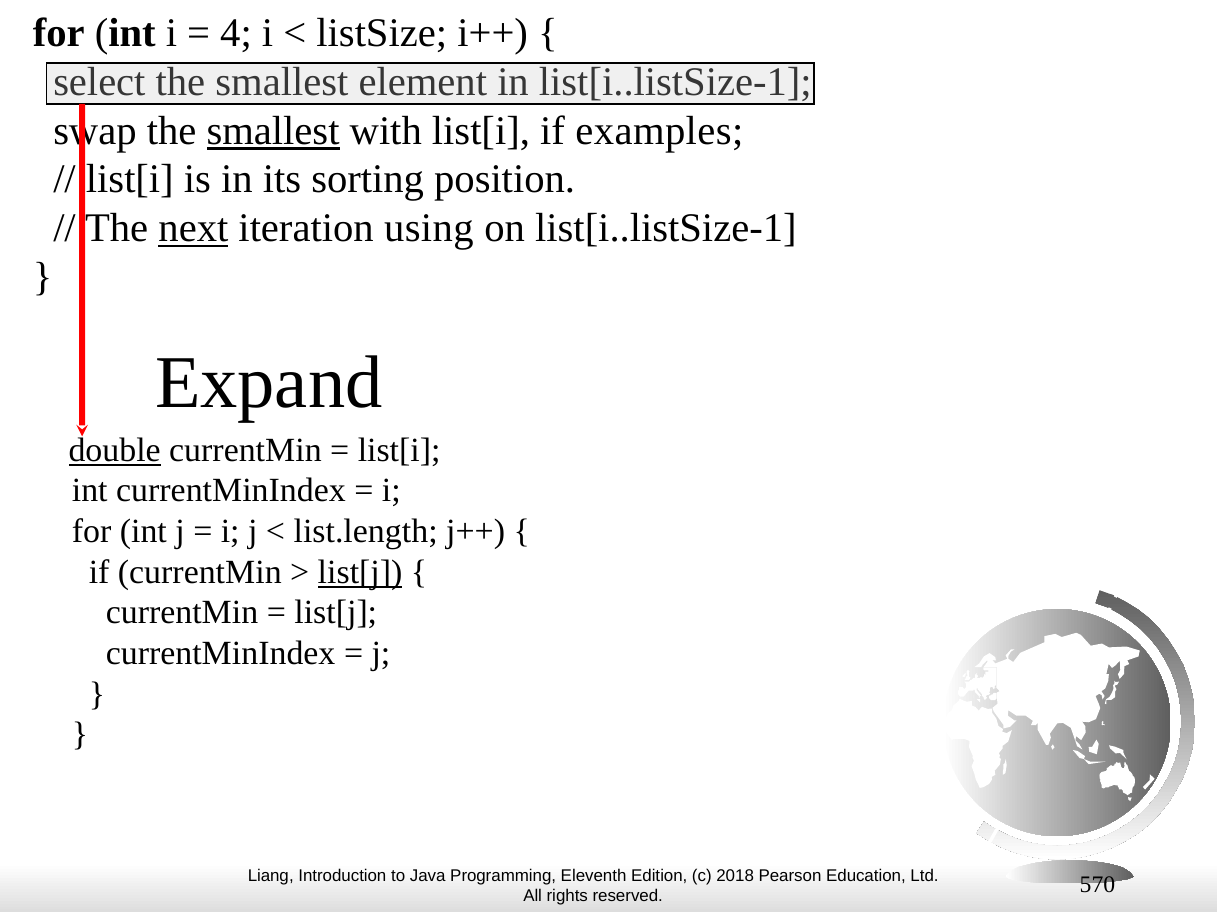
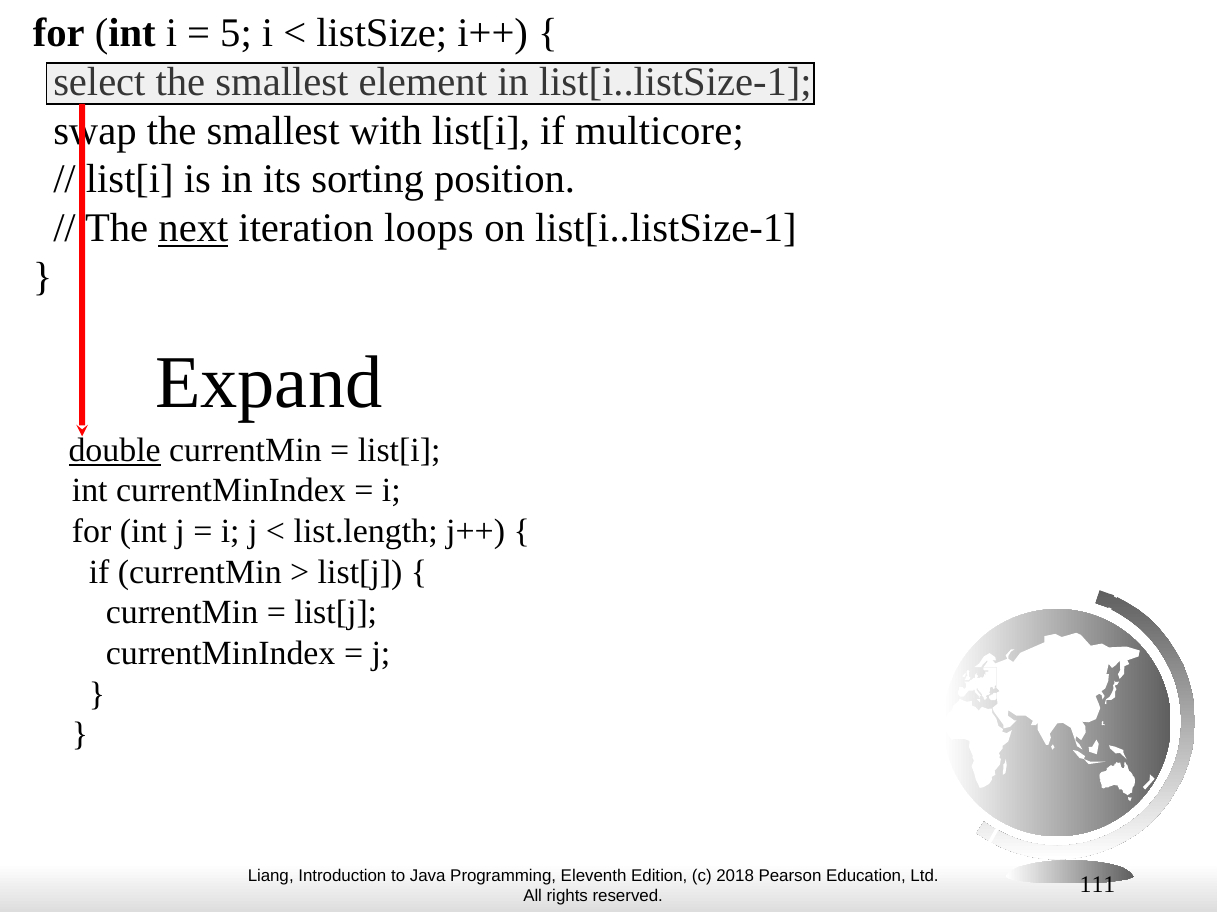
4: 4 -> 5 (236, 33)
smallest underline: present -> none (273, 131)
examples: examples -> multicore (659, 131)
using: using -> loops (429, 228)
list[j underline: present -> none (360, 572)
570: 570 -> 111 (1098, 885)
